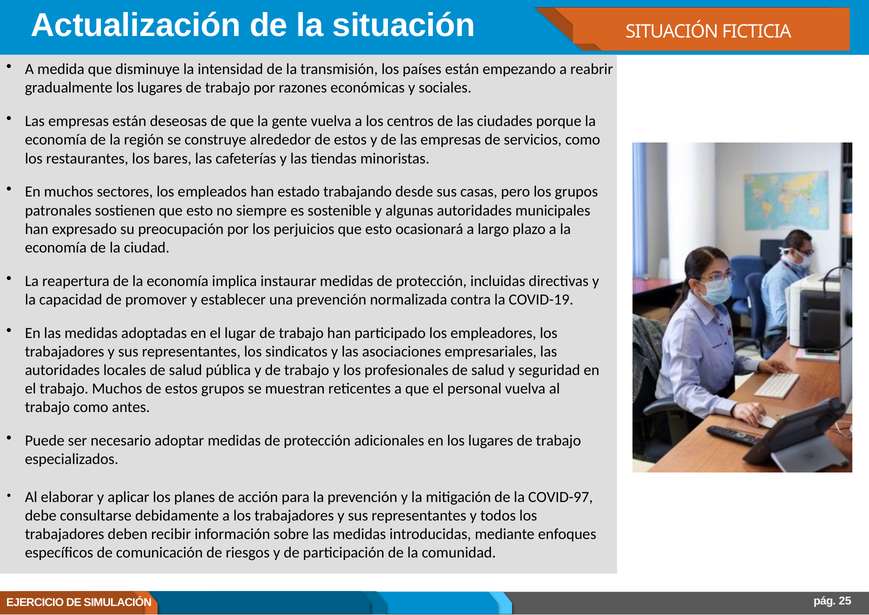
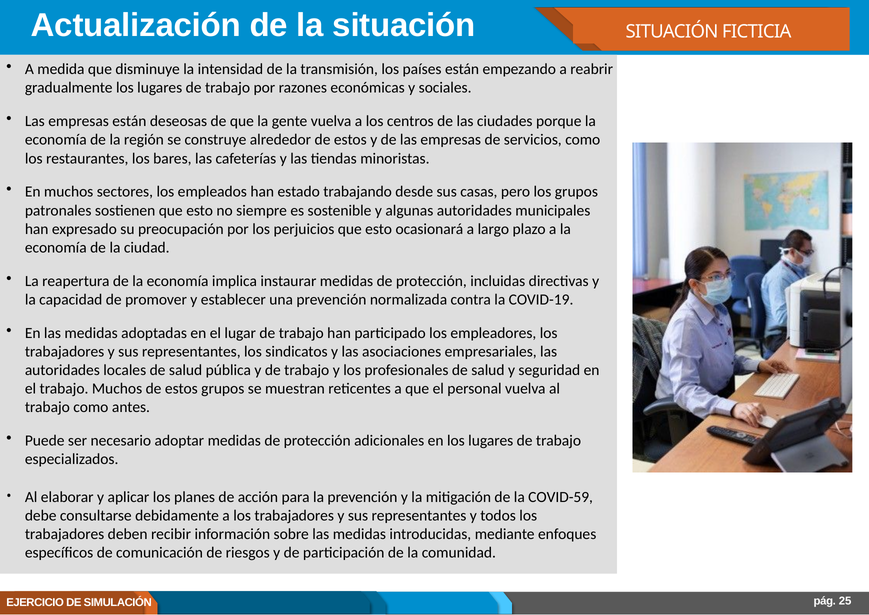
COVID-97: COVID-97 -> COVID-59 (561, 497)
